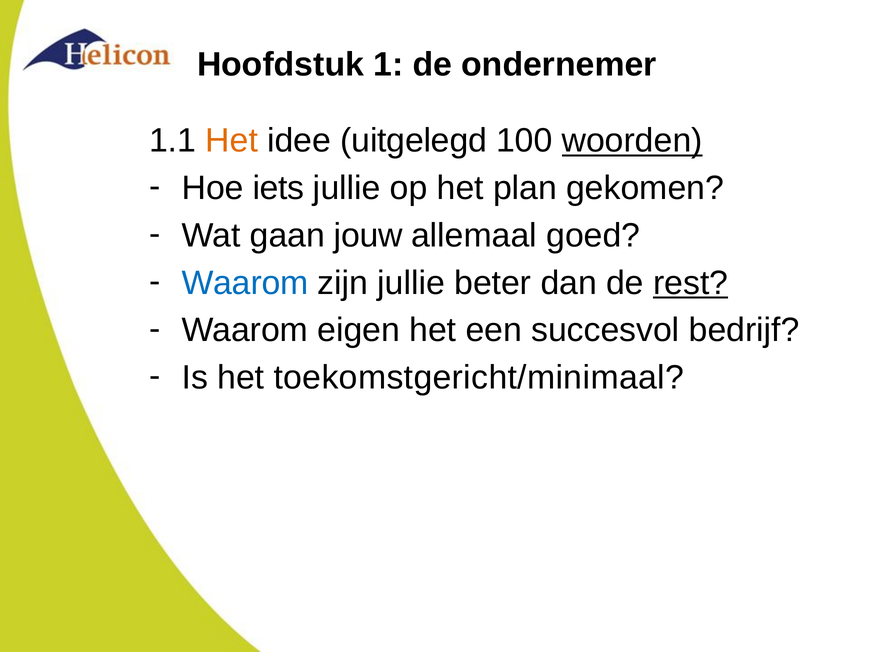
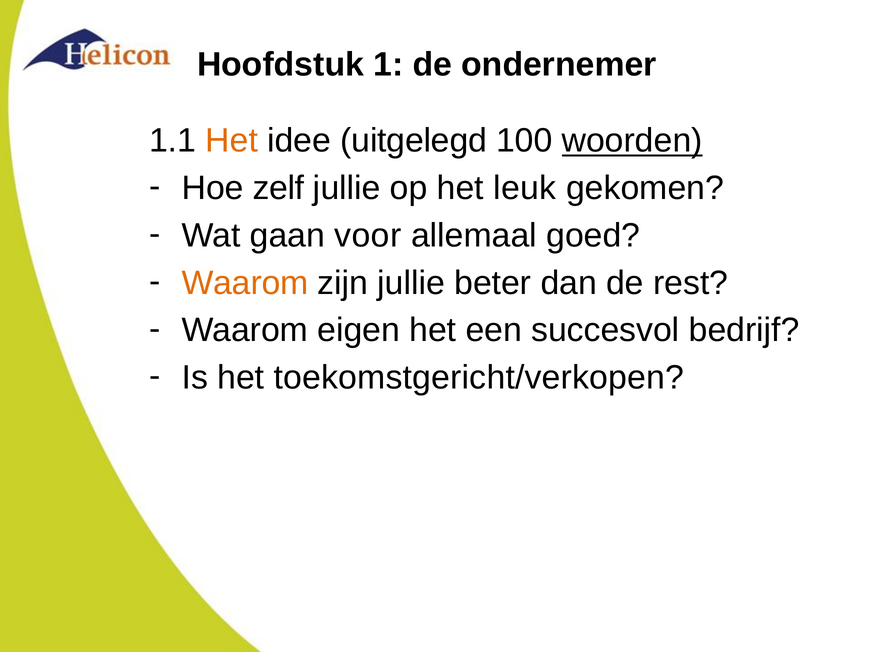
iets: iets -> zelf (279, 188)
plan: plan -> leuk (525, 188)
jouw: jouw -> voor (368, 236)
Waarom colour: blue -> orange (245, 283)
rest underline: present -> none (691, 283)
toekomstgericht/minimaal: toekomstgericht/minimaal -> toekomstgericht/verkopen (479, 378)
